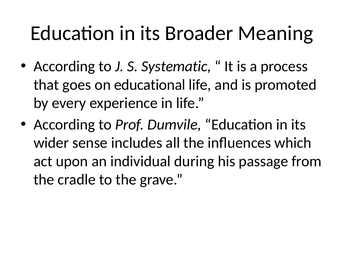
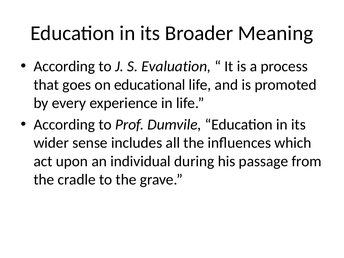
Systematic: Systematic -> Evaluation (176, 66)
